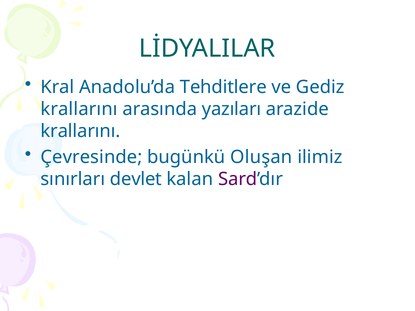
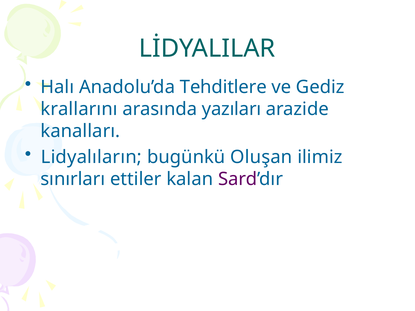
Kral: Kral -> Halı (57, 87)
krallarını: krallarını -> kanalları (80, 131)
Çevresinde: Çevresinde -> Lidyalıların (91, 157)
devlet: devlet -> ettiler (136, 179)
